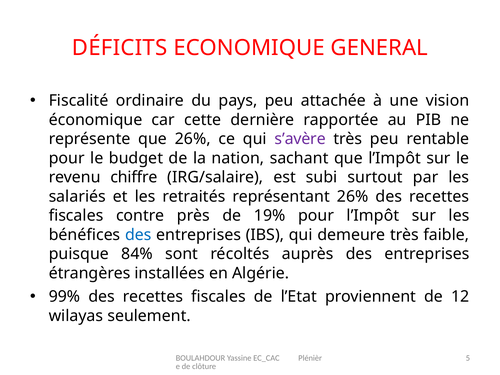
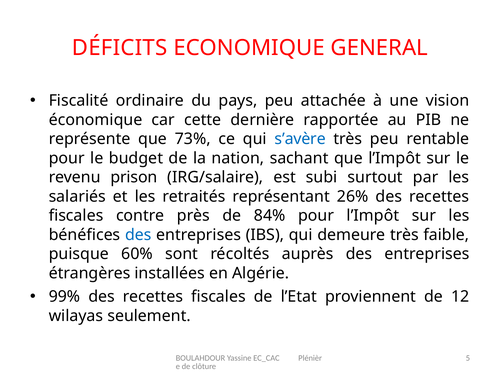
que 26%: 26% -> 73% (193, 139)
s’avère colour: purple -> blue (300, 139)
chiffre: chiffre -> prison (134, 177)
19%: 19% -> 84% (270, 216)
84%: 84% -> 60% (137, 254)
